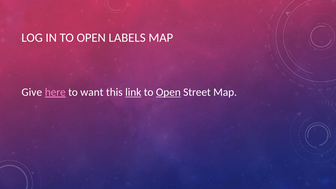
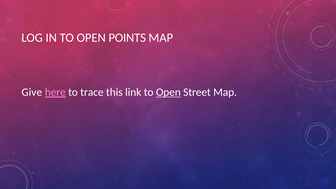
LABELS: LABELS -> POINTS (127, 38)
want: want -> trace (92, 92)
link underline: present -> none (133, 92)
